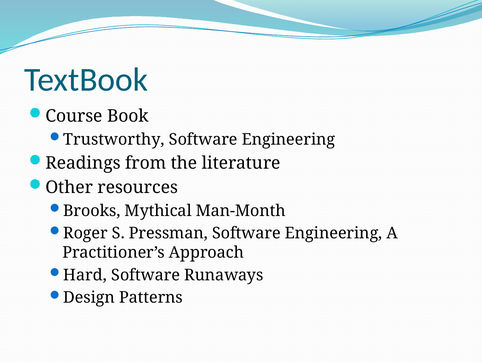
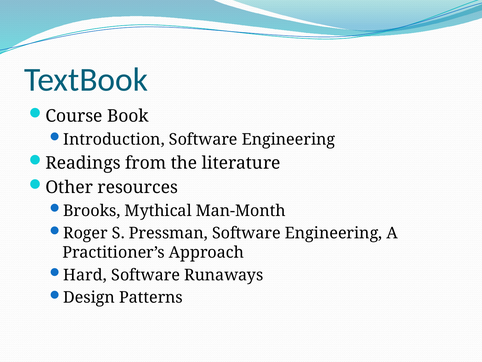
Trustworthy: Trustworthy -> Introduction (114, 139)
